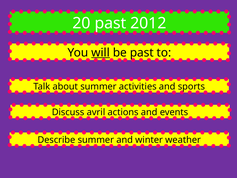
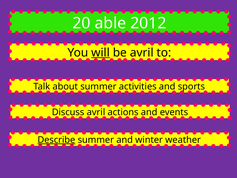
20 past: past -> able (110, 23)
be past: past -> avril (142, 53)
Describe underline: none -> present (56, 140)
